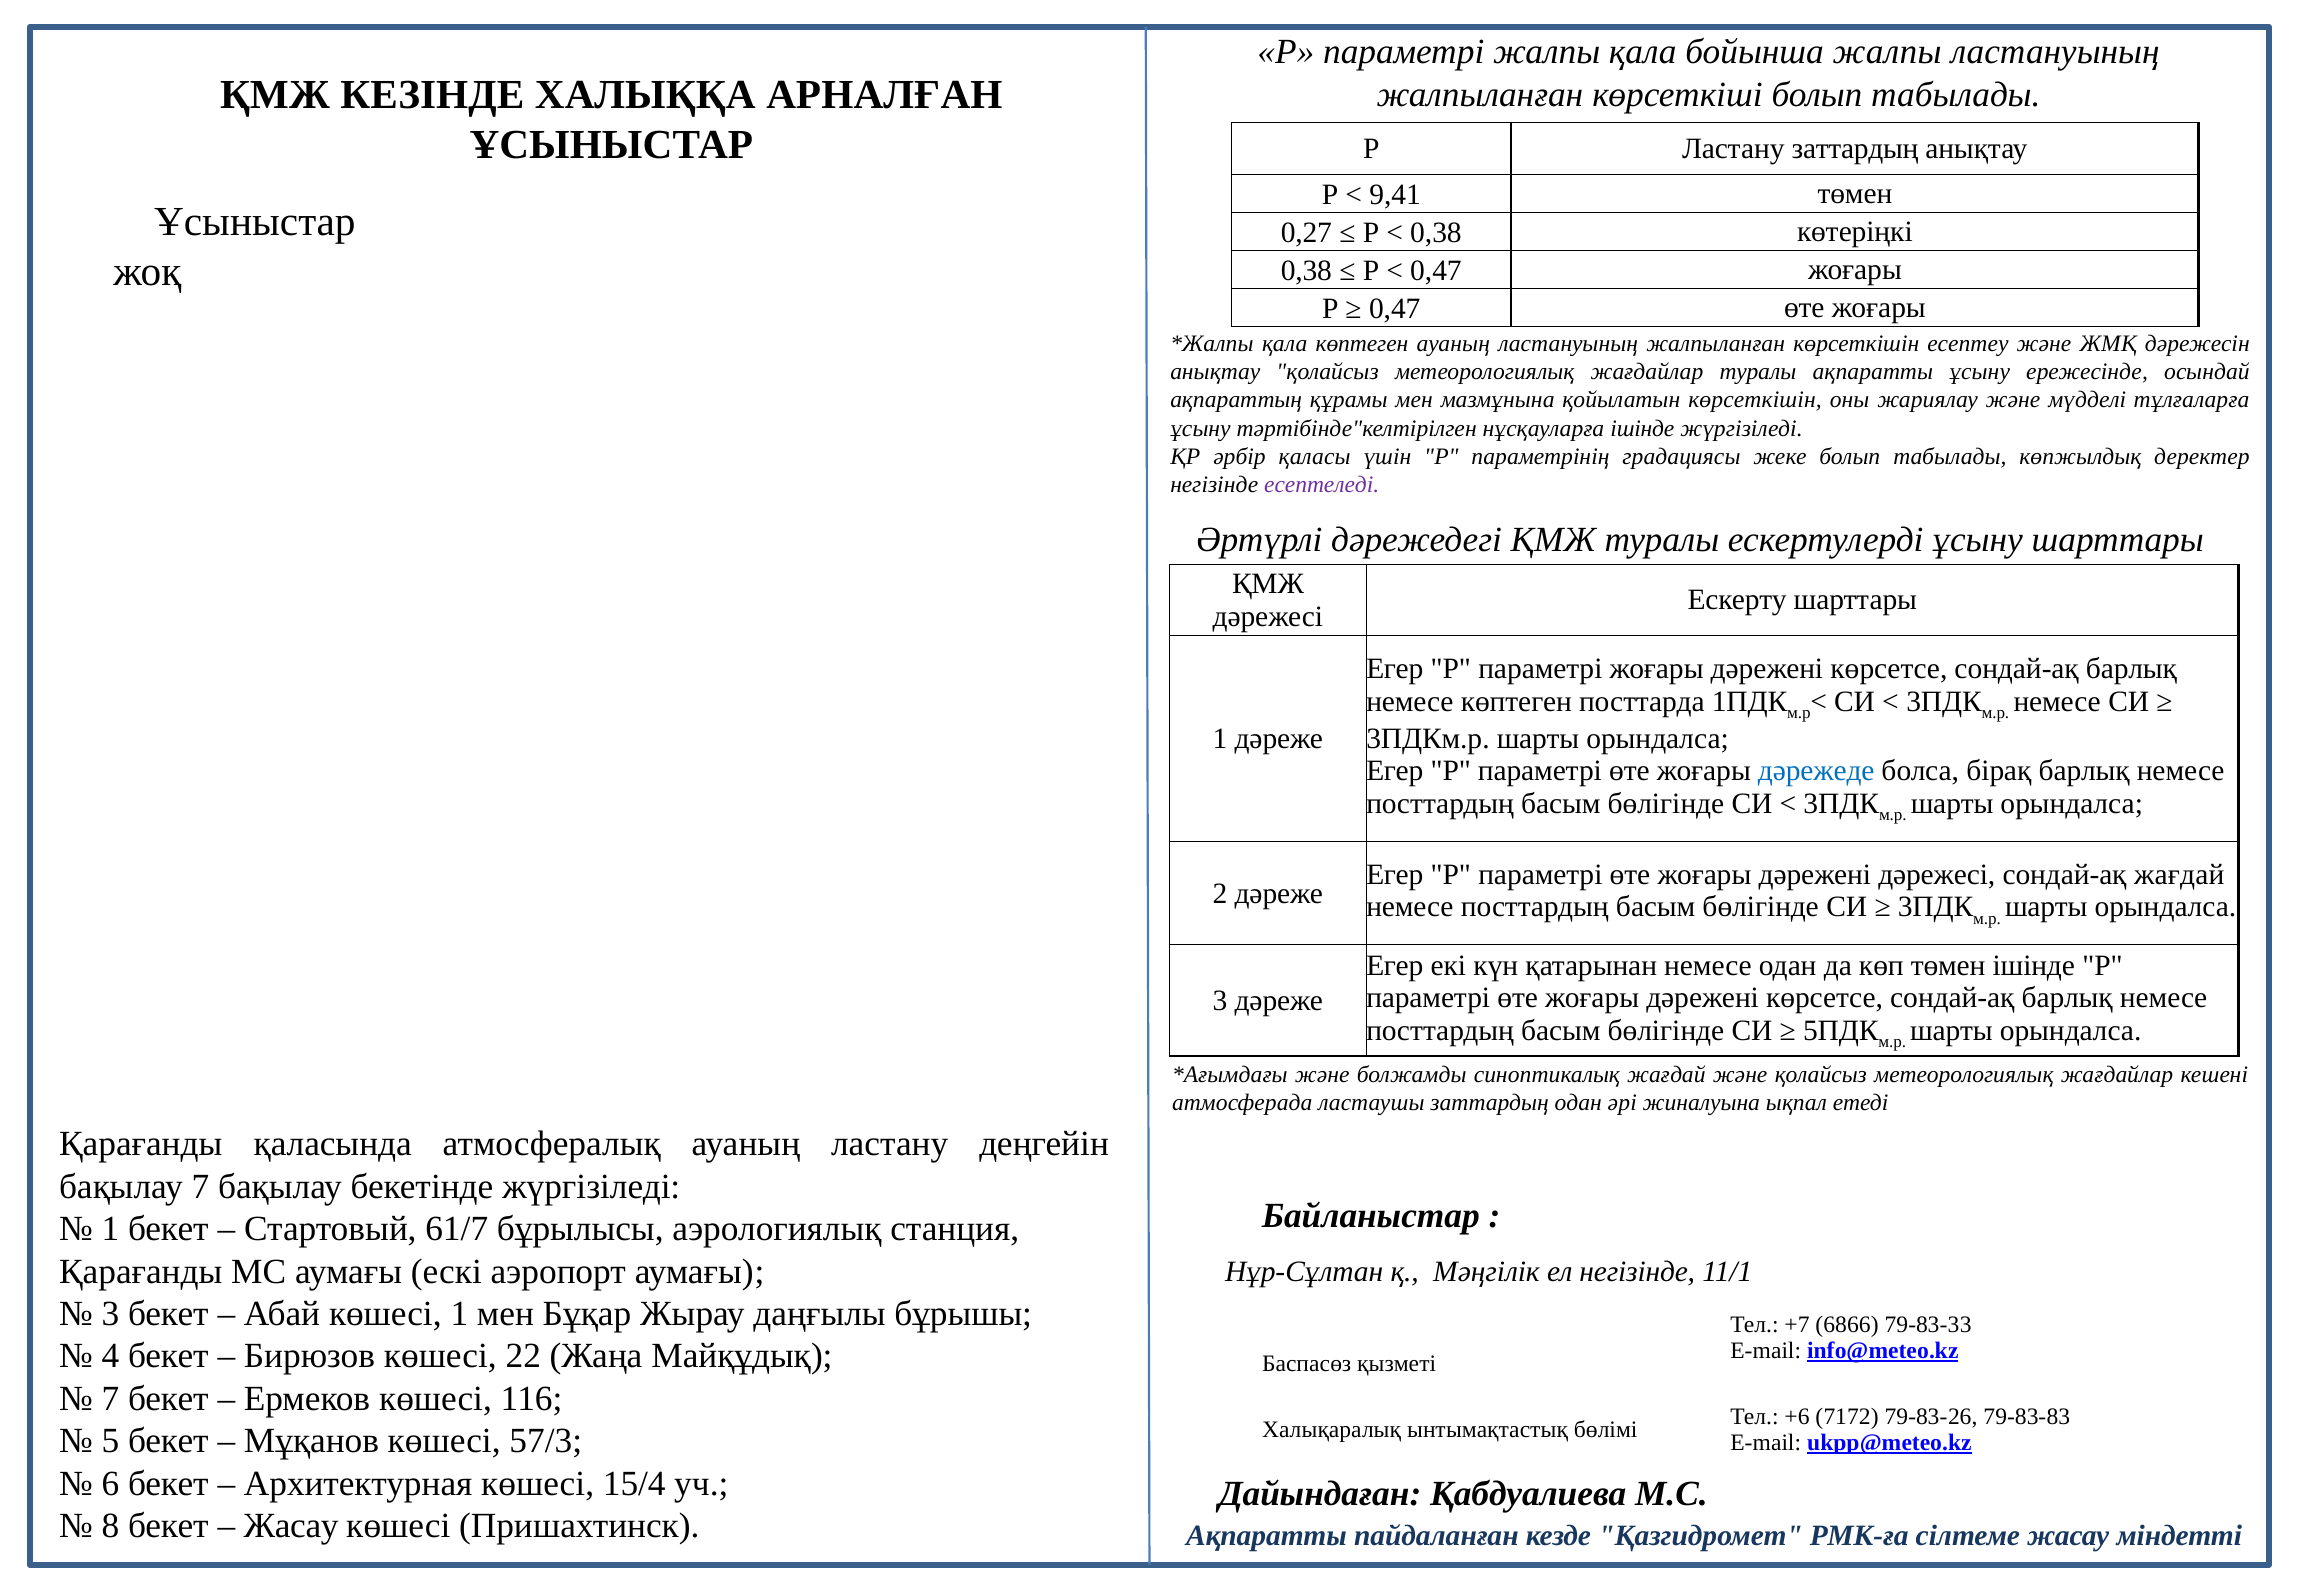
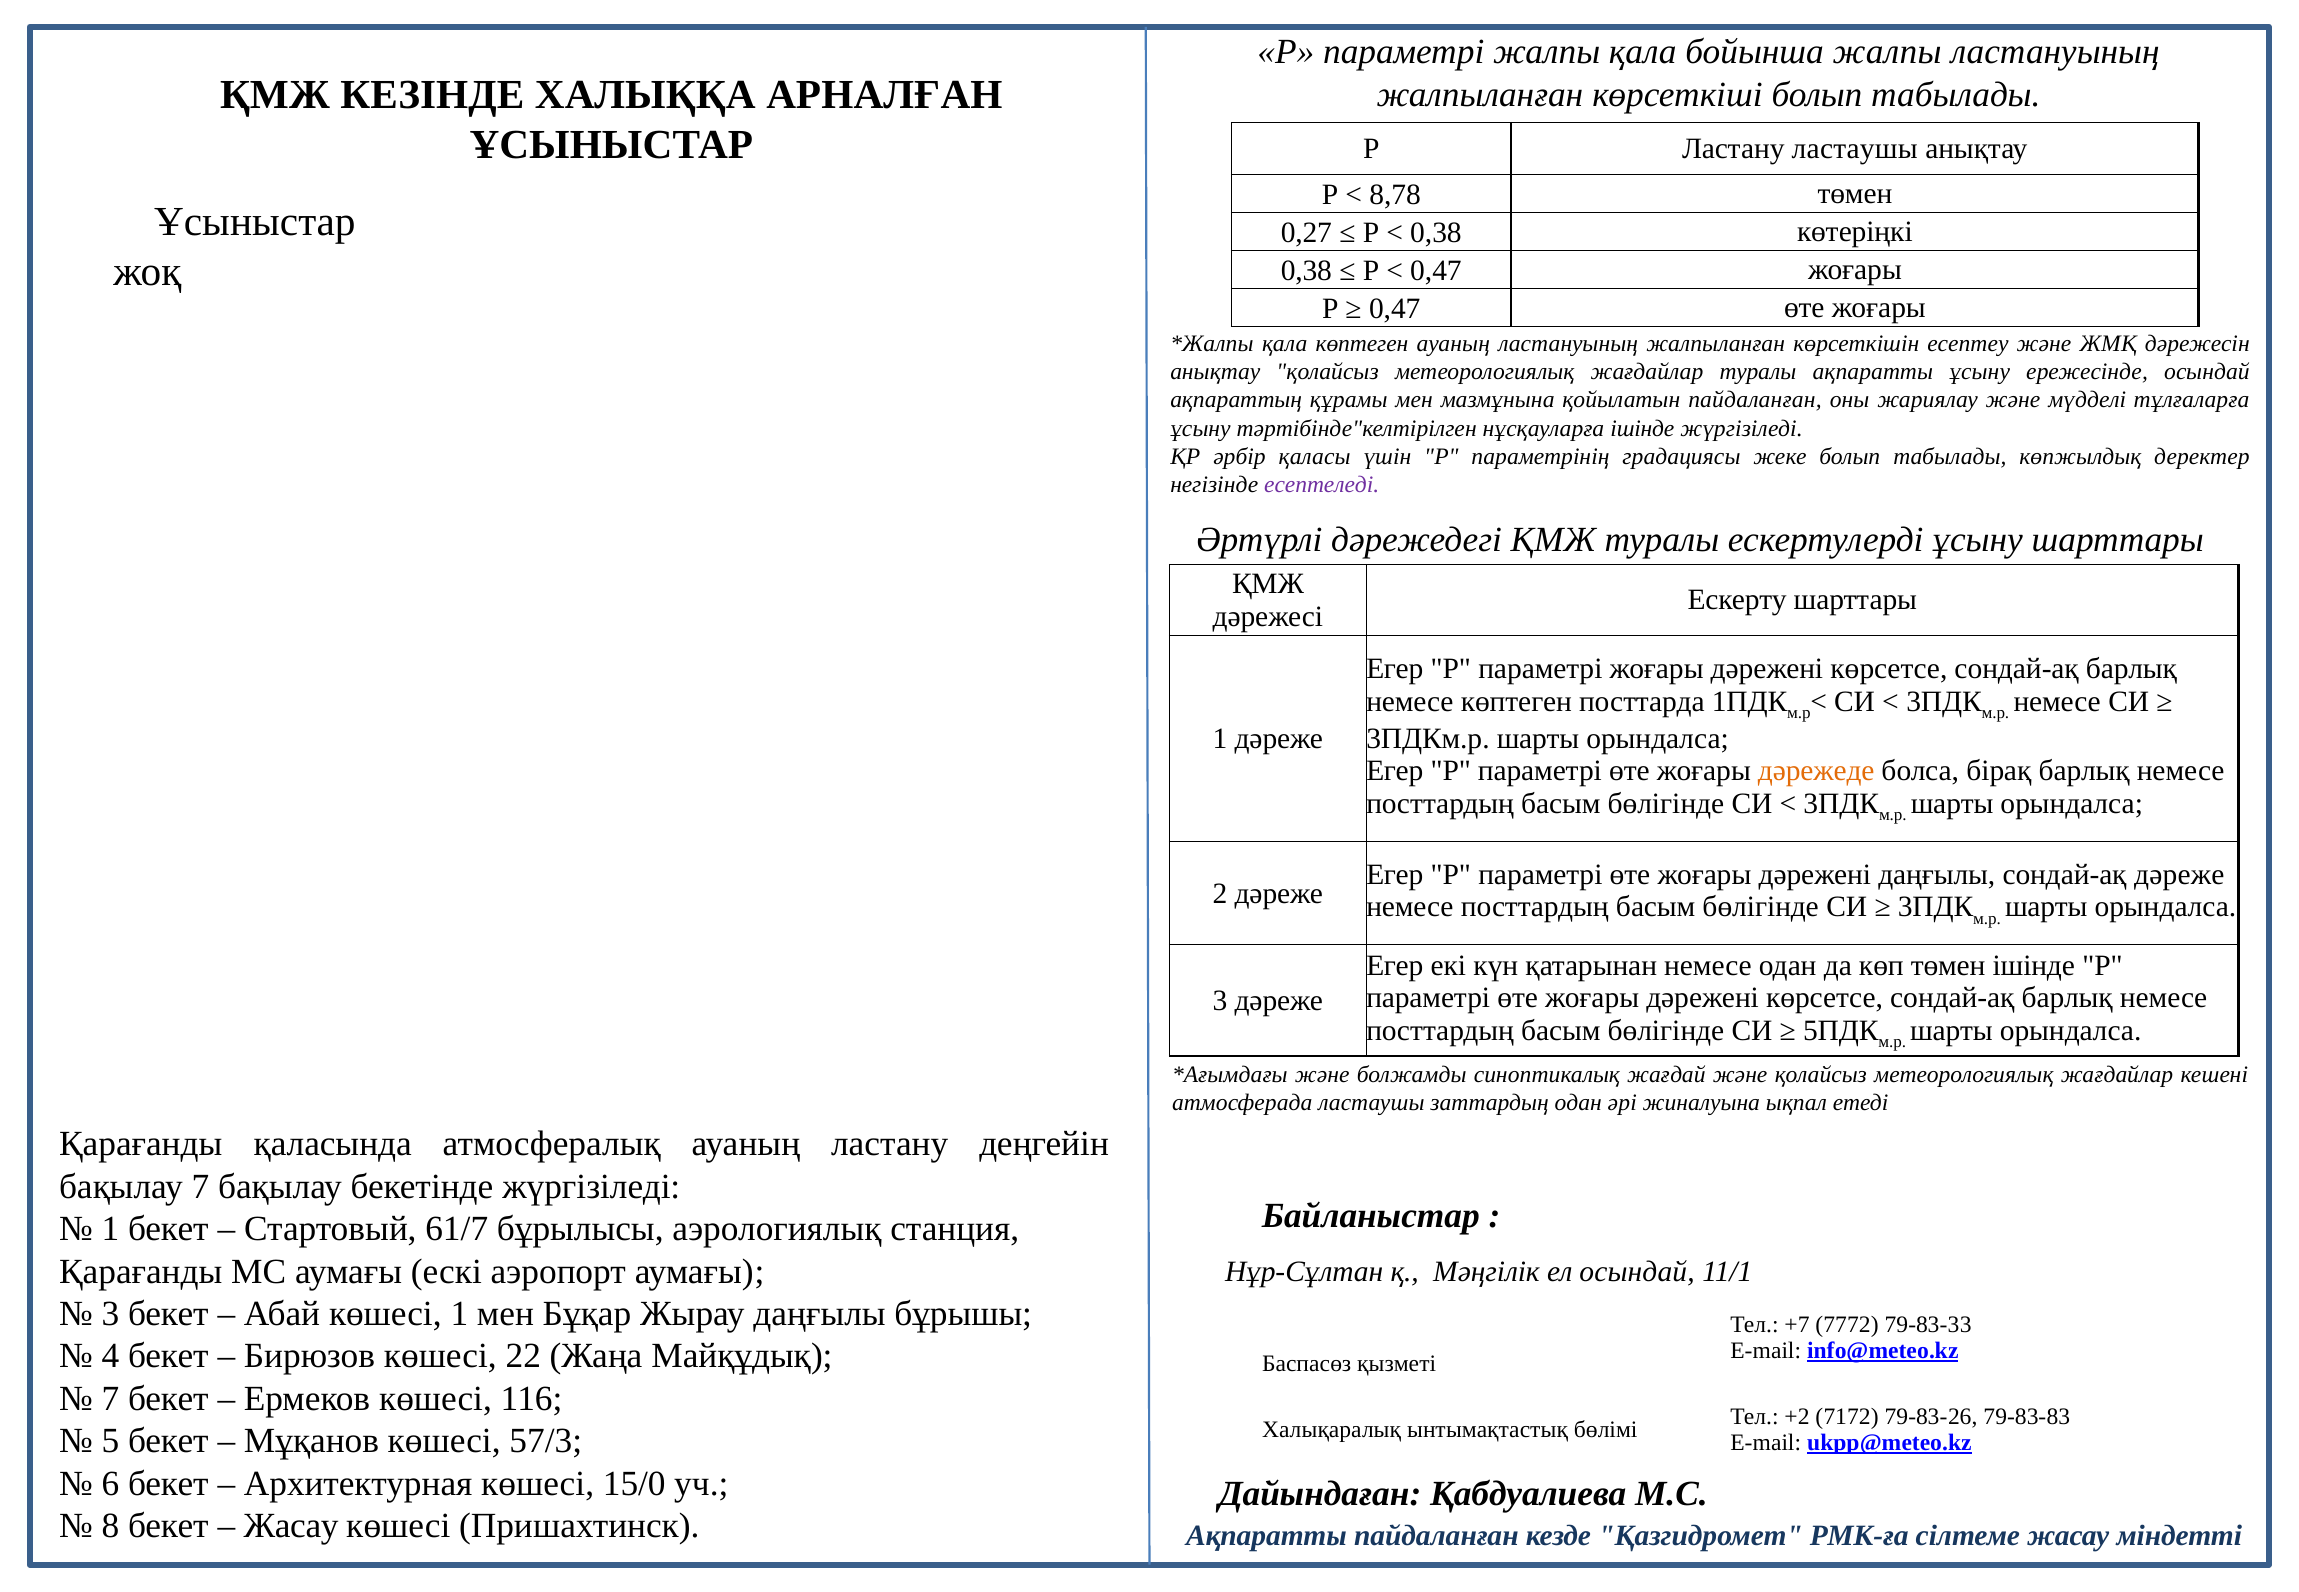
Ластану заттардың: заттардың -> ластаушы (1855, 149)
9,41: 9,41 -> 8,78 (1395, 195)
қойылатын көрсеткішін: көрсеткішін -> пайдаланған (1755, 400)
дәрежеде colour: blue -> orange (1816, 771)
дәрежені дәрежесі: дәрежесі -> даңғылы (1937, 874)
сондай-ақ жағдай: жағдай -> дәреже (2179, 874)
ел негізінде: негізінде -> осындай (1637, 1272)
6866: 6866 -> 7772 (1847, 1324)
+6: +6 -> +2 (1797, 1416)
15/4: 15/4 -> 15/0 (634, 1483)
